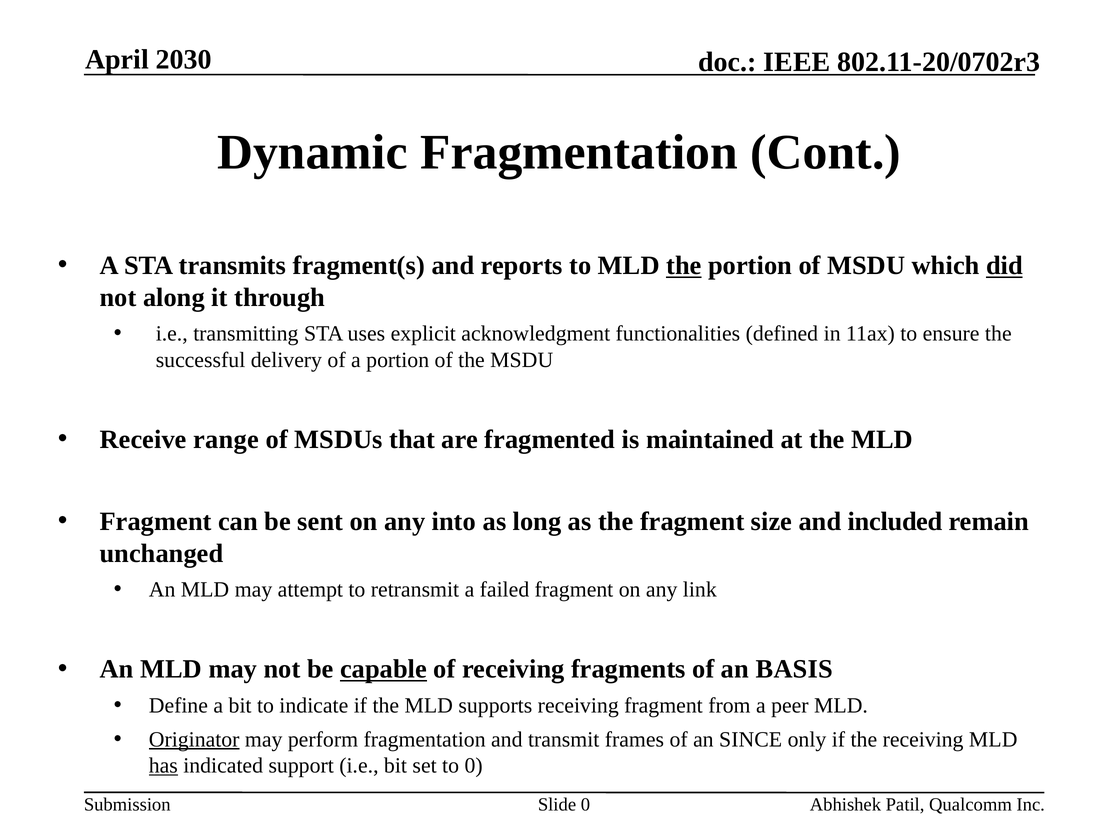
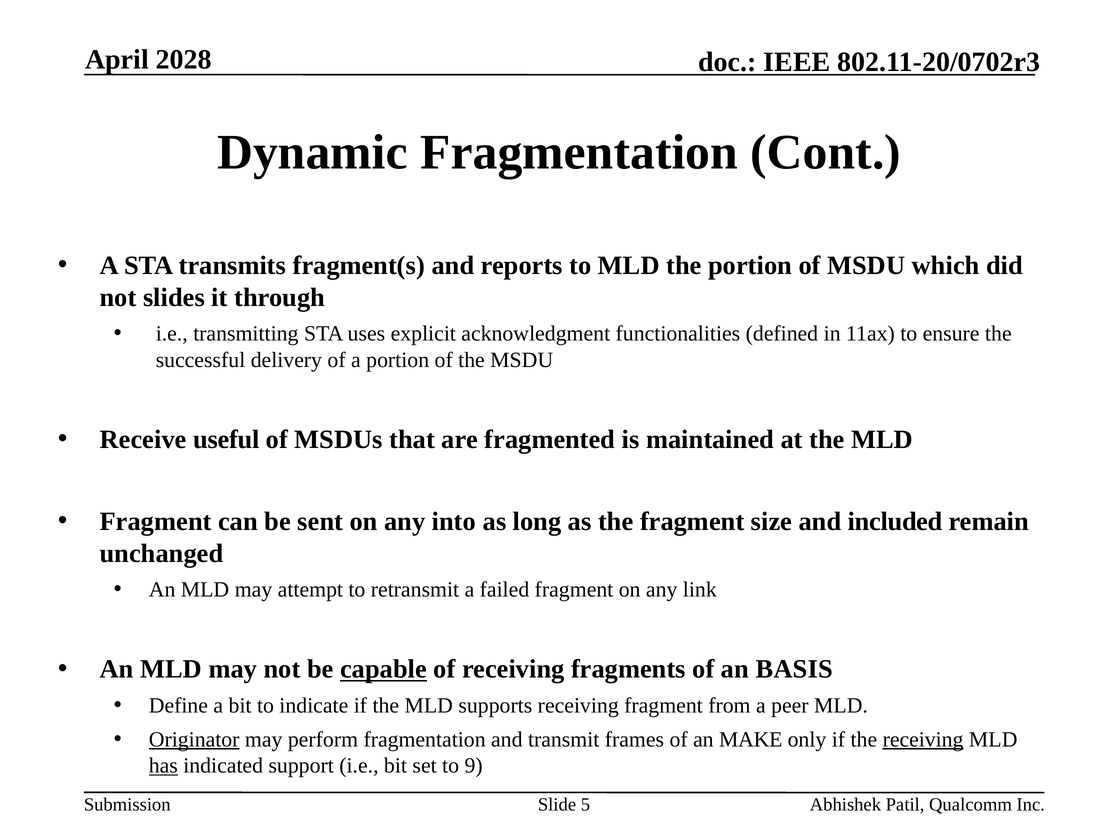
2030: 2030 -> 2028 (184, 59)
the underline: present -> none (684, 266)
did underline: present -> none (1004, 266)
along: along -> slides (174, 298)
range: range -> useful (226, 440)
SINCE: SINCE -> MAKE (751, 740)
receiving underline: none -> present (923, 740)
to 0: 0 -> 9 (474, 766)
Slide 0: 0 -> 5 (585, 805)
